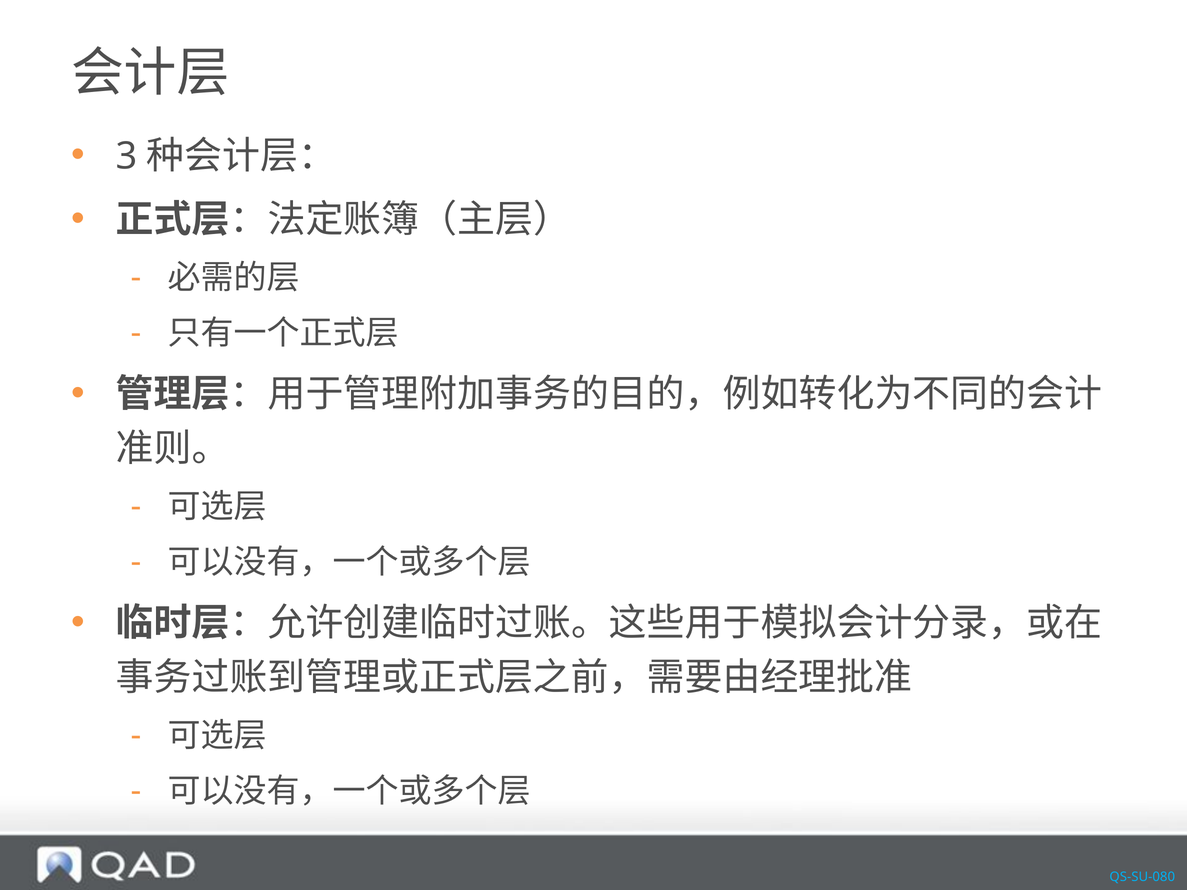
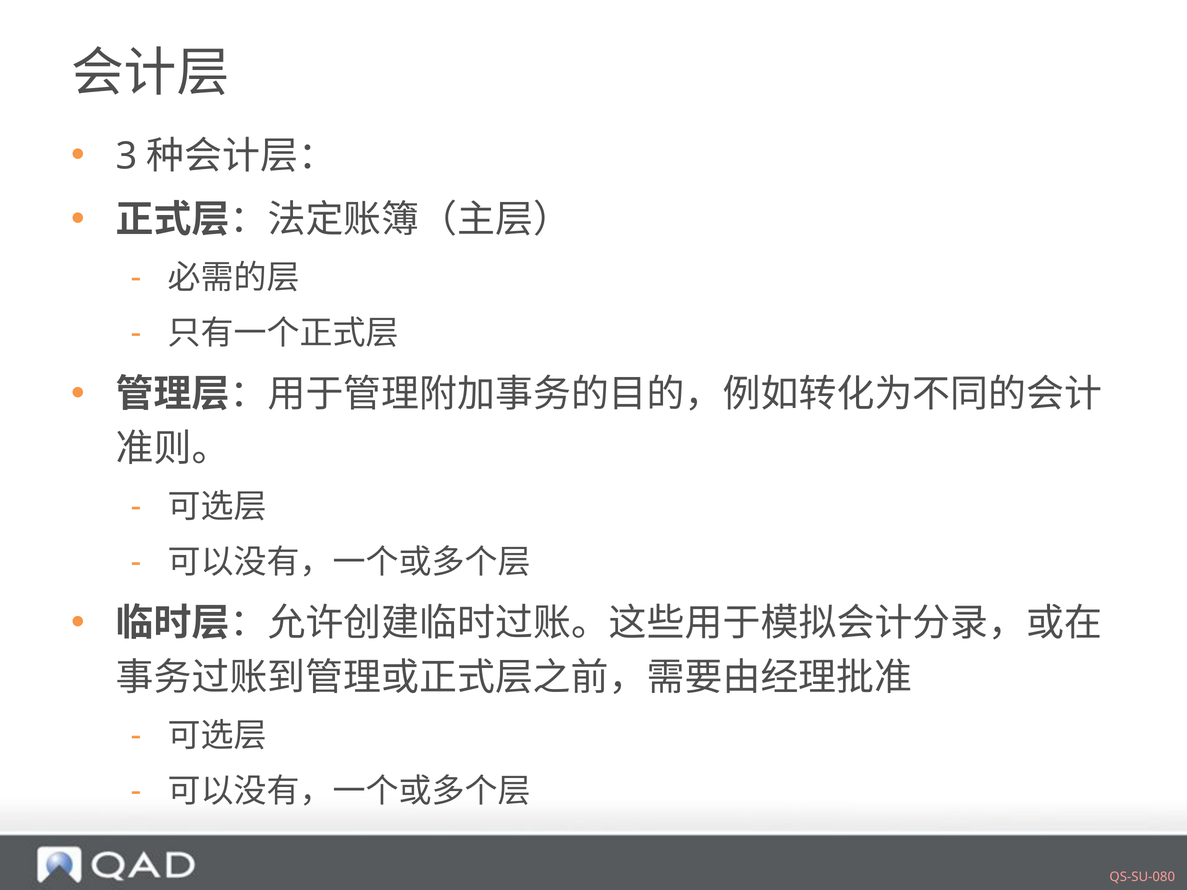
QS-SU-080 colour: light blue -> pink (1142, 877)
